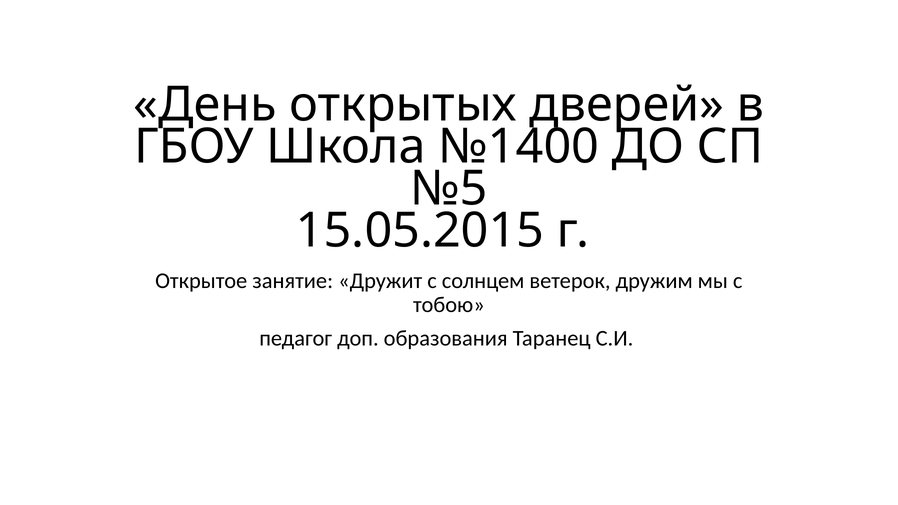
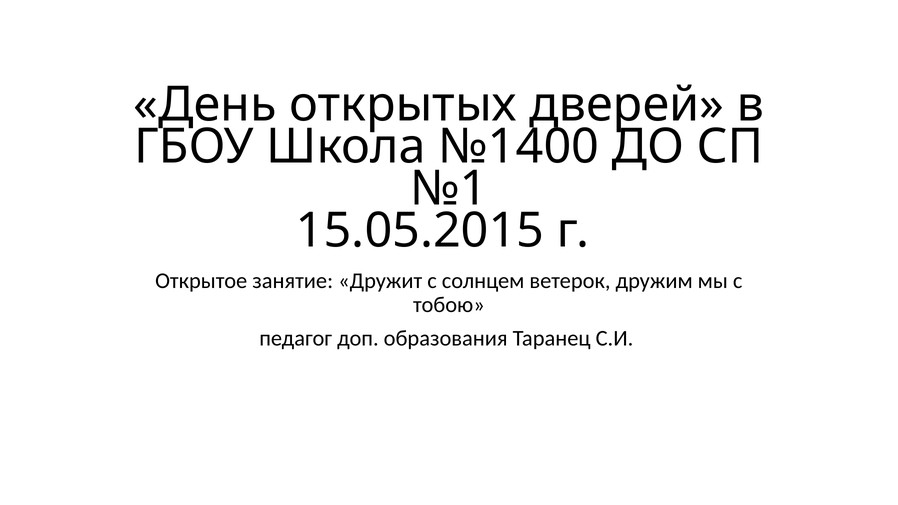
№5: №5 -> №1 (449, 189)
